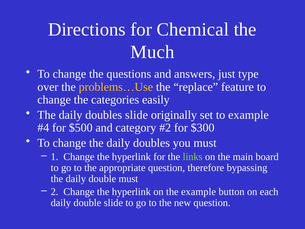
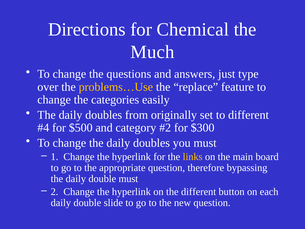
doubles slide: slide -> from (137, 115)
to example: example -> different (249, 115)
links colour: light green -> yellow (193, 157)
the example: example -> different (199, 192)
